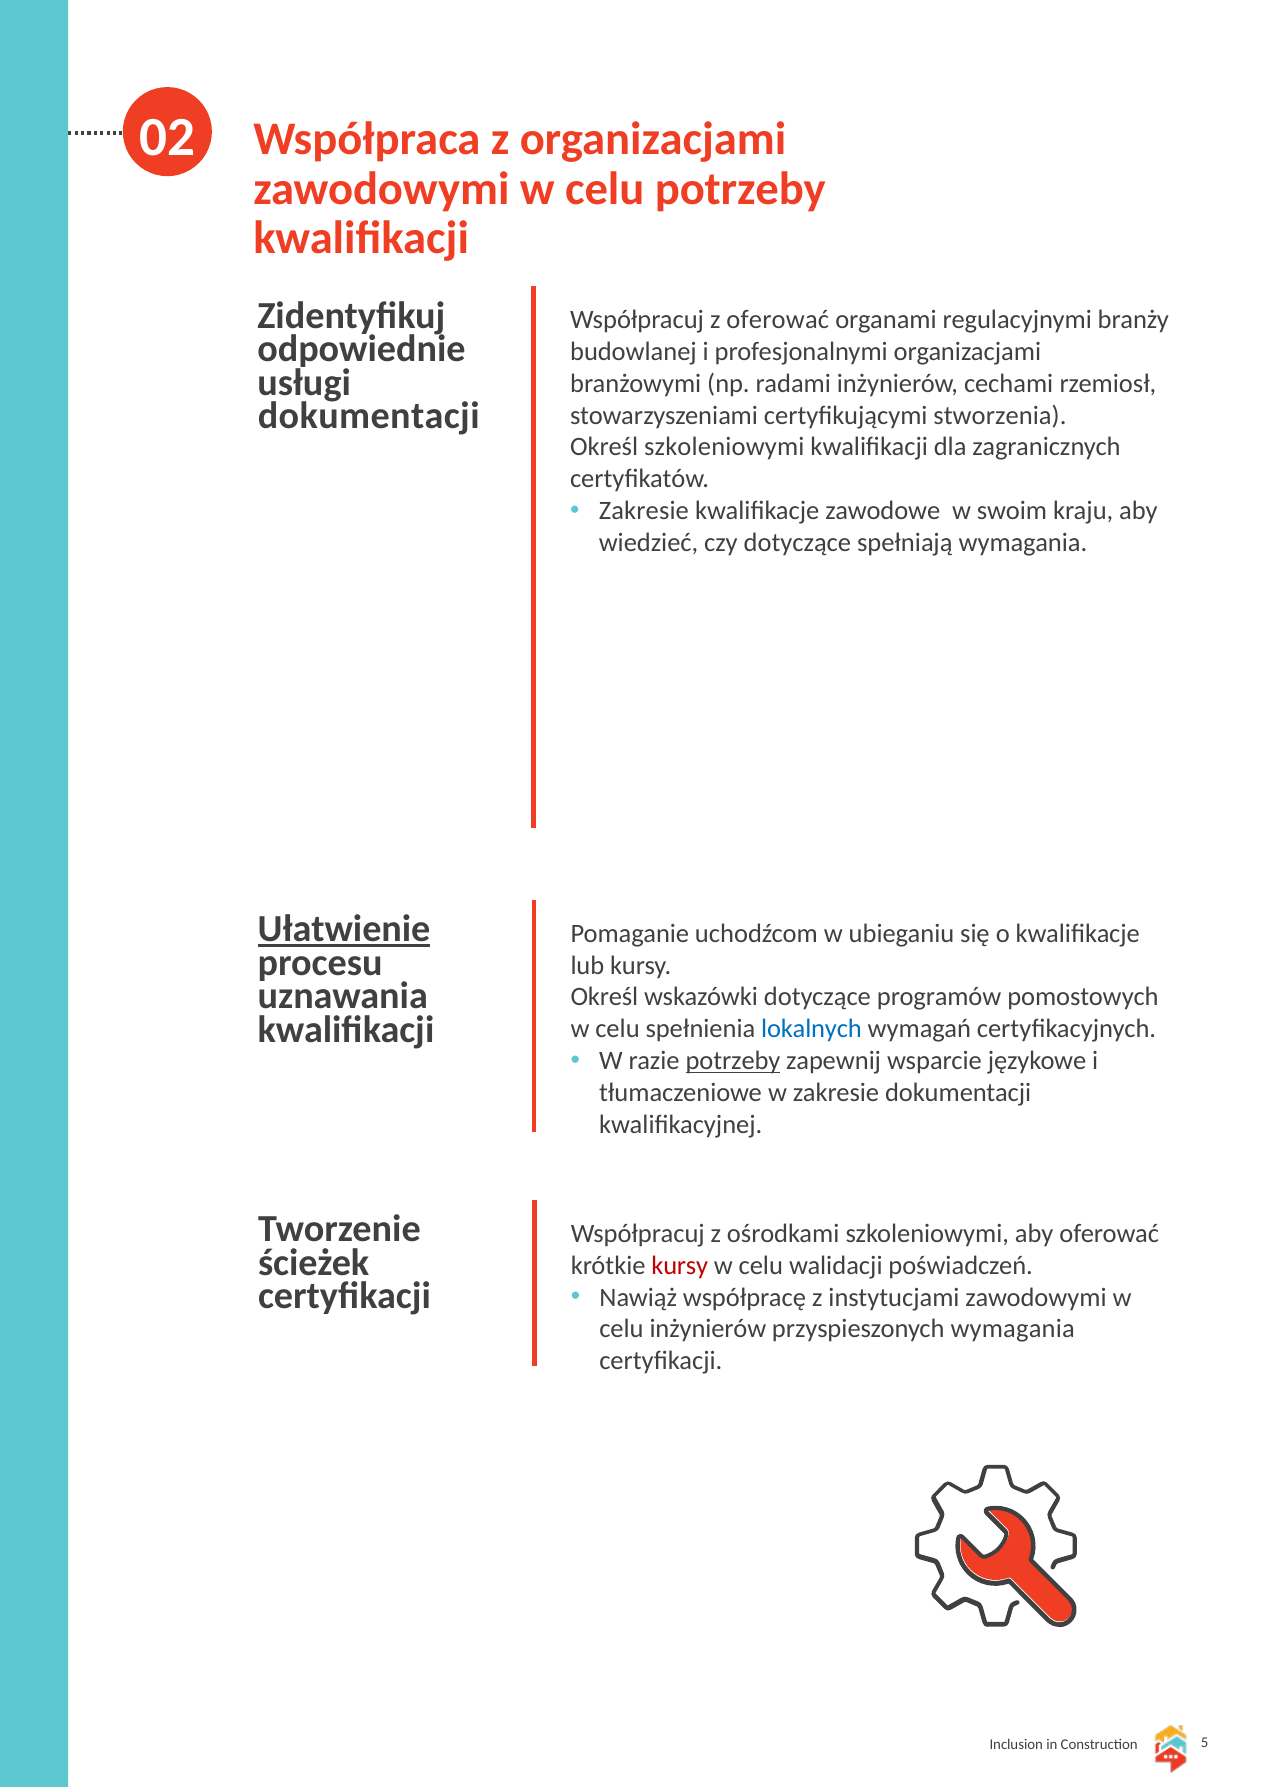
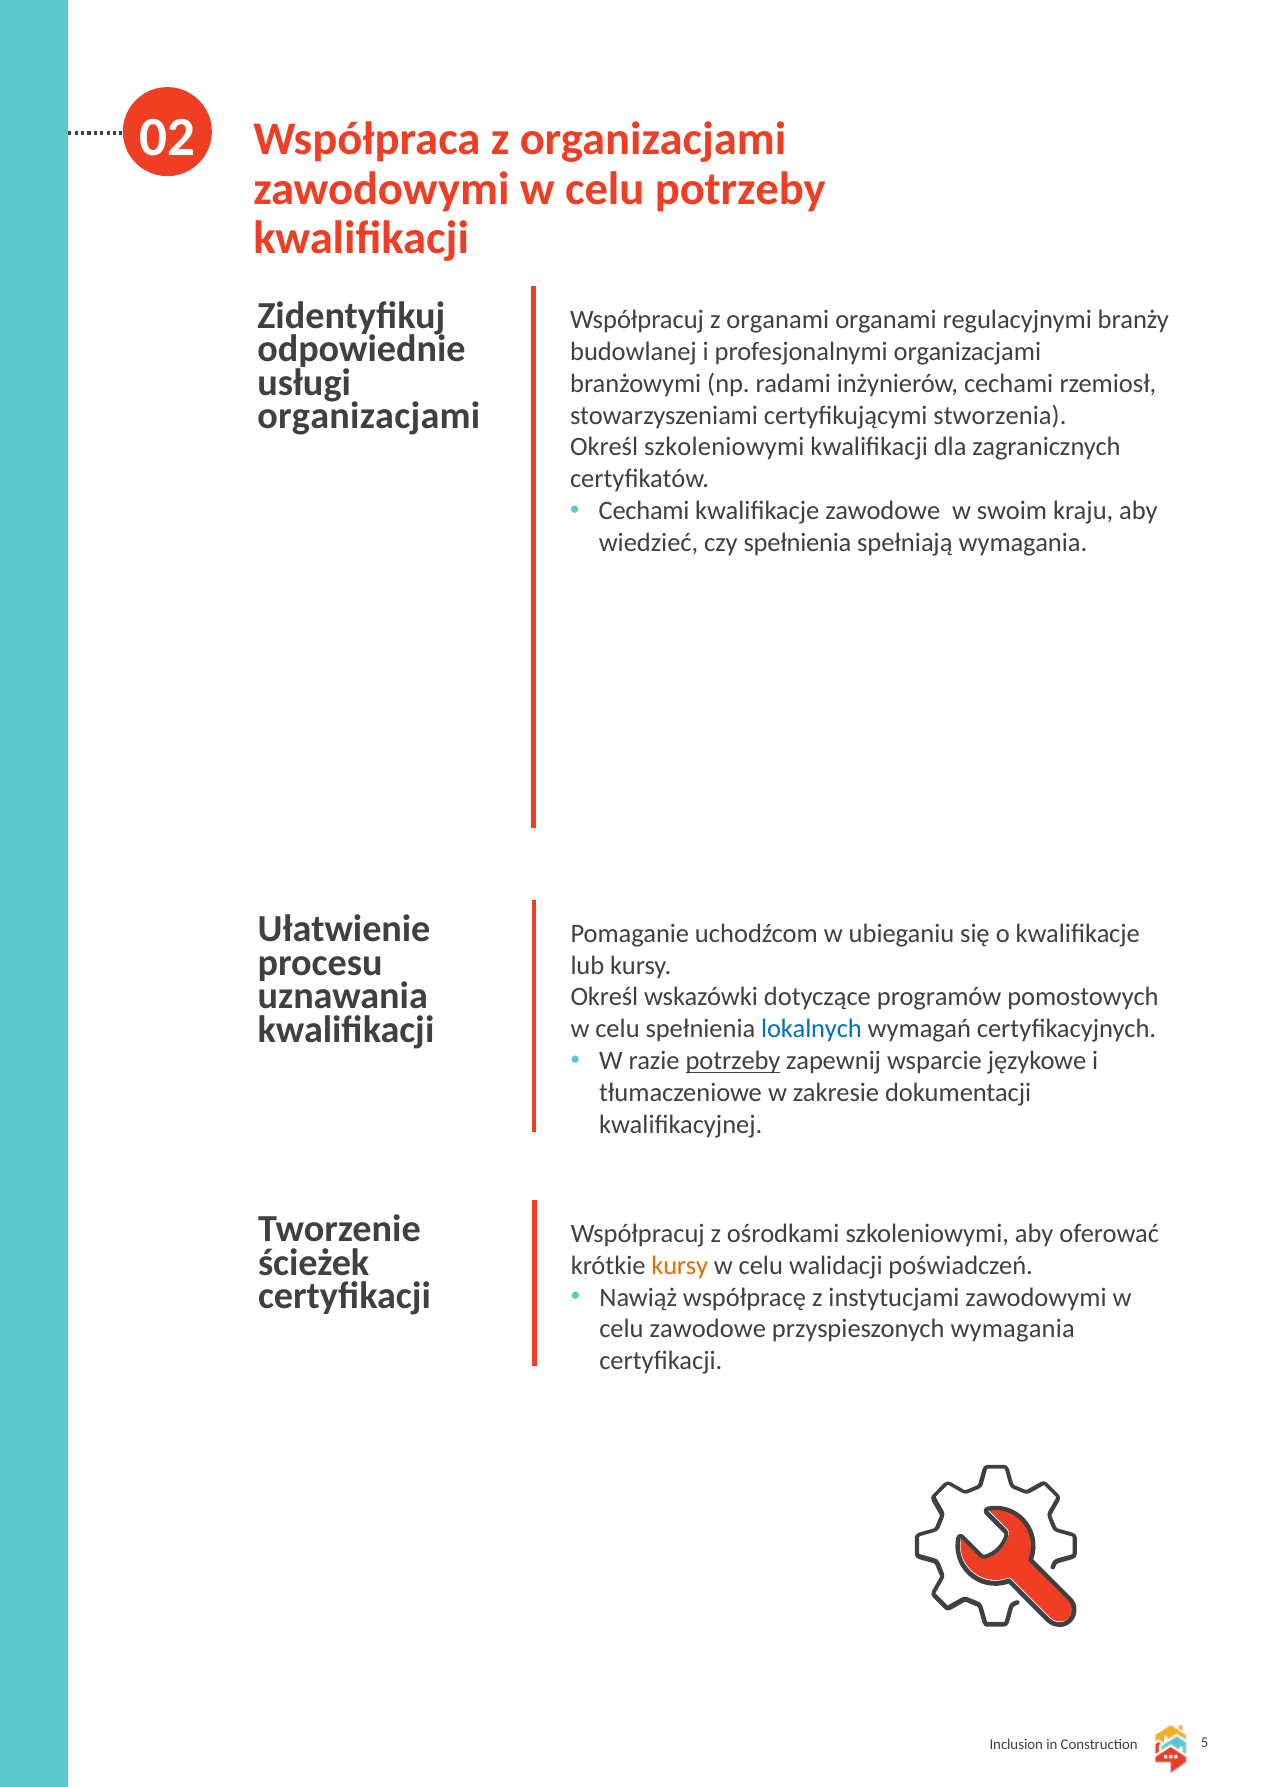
z oferować: oferować -> organami (778, 320)
dokumentacji: dokumentacji -> organizacjami (369, 416)
Zakresie: Zakresie -> Cechami (644, 511)
czy dotyczące: dotyczące -> spełnienia (797, 542)
Ułatwienie underline: present -> none (344, 929)
kursy colour: red -> orange (680, 1265)
celu inżynierów: inżynierów -> zawodowe (708, 1329)
